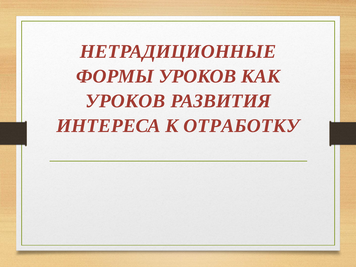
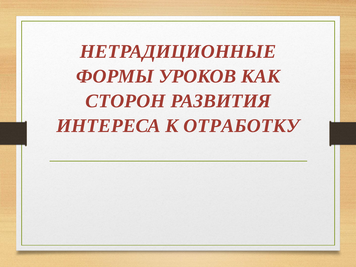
УРОКОВ: УРОКОВ -> СТОРОН (125, 101)
